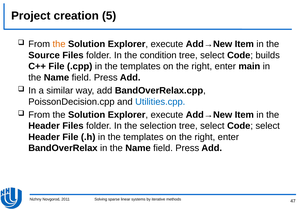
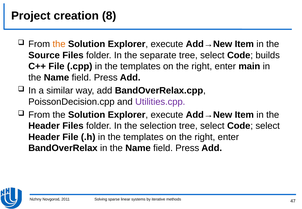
5: 5 -> 8 (109, 16)
condition: condition -> separate (158, 55)
Utilities.cpp colour: blue -> purple (160, 102)
